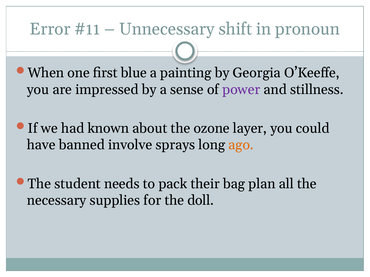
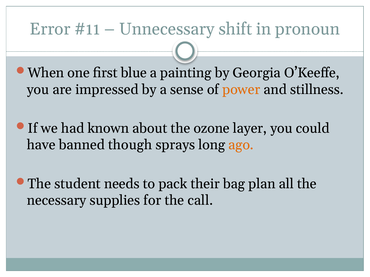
power colour: purple -> orange (241, 90)
involve: involve -> though (130, 145)
doll: doll -> call (200, 201)
